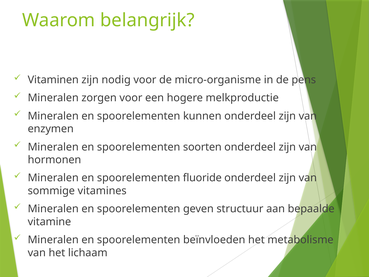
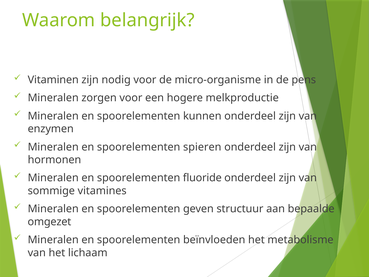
soorten: soorten -> spieren (202, 147)
vitamine: vitamine -> omgezet (49, 222)
